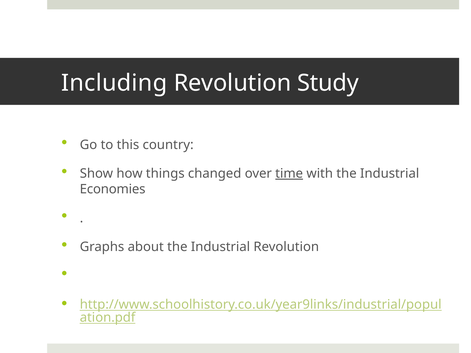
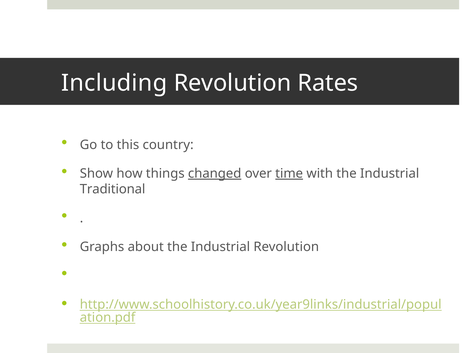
Study: Study -> Rates (328, 83)
changed underline: none -> present (215, 174)
Economies: Economies -> Traditional (113, 189)
